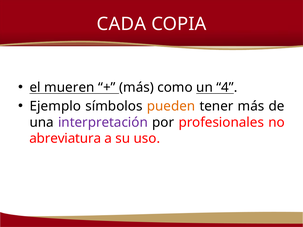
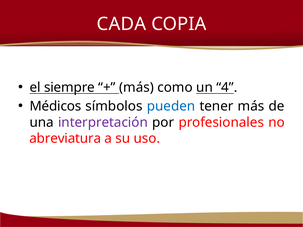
mueren: mueren -> siempre (69, 87)
Ejemplo: Ejemplo -> Médicos (55, 106)
pueden colour: orange -> blue (171, 106)
